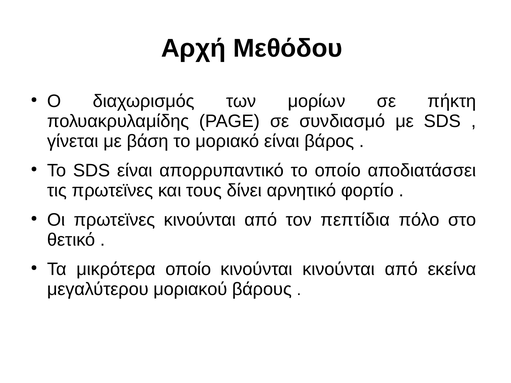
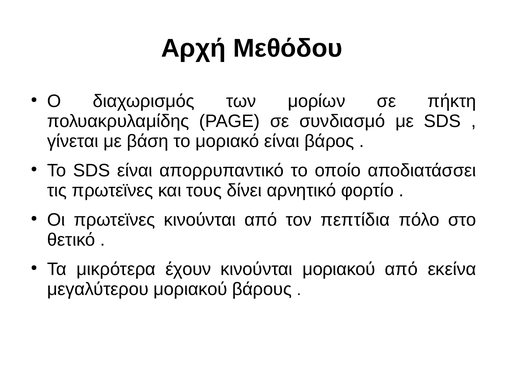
μικρότερα οποίο: οποίο -> έχουν (188, 269)
κινούνται κινούνται: κινούνται -> μοριακού (339, 269)
